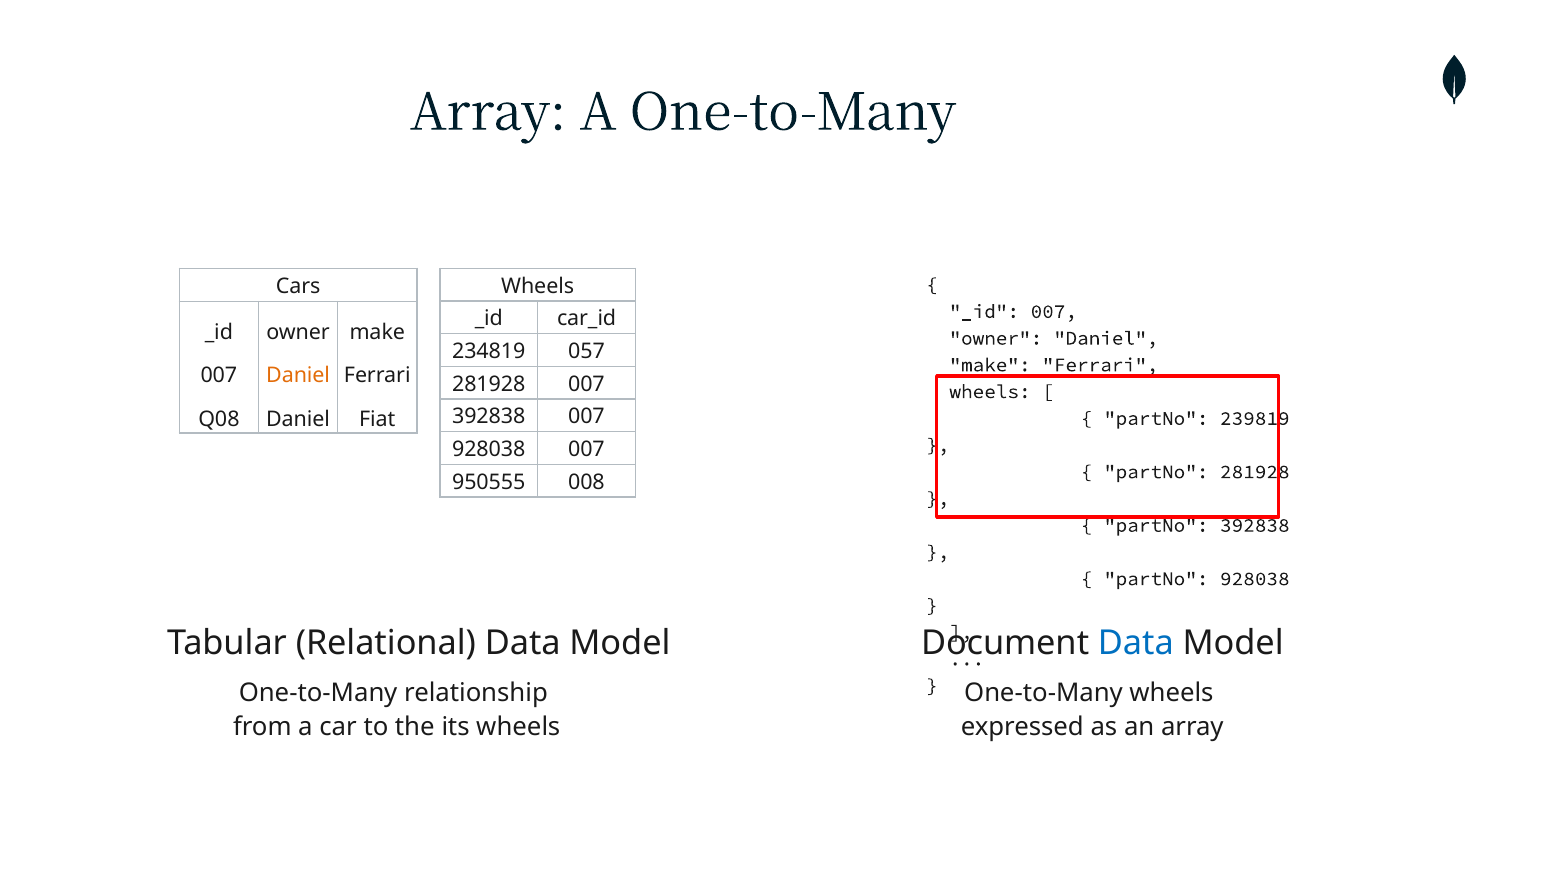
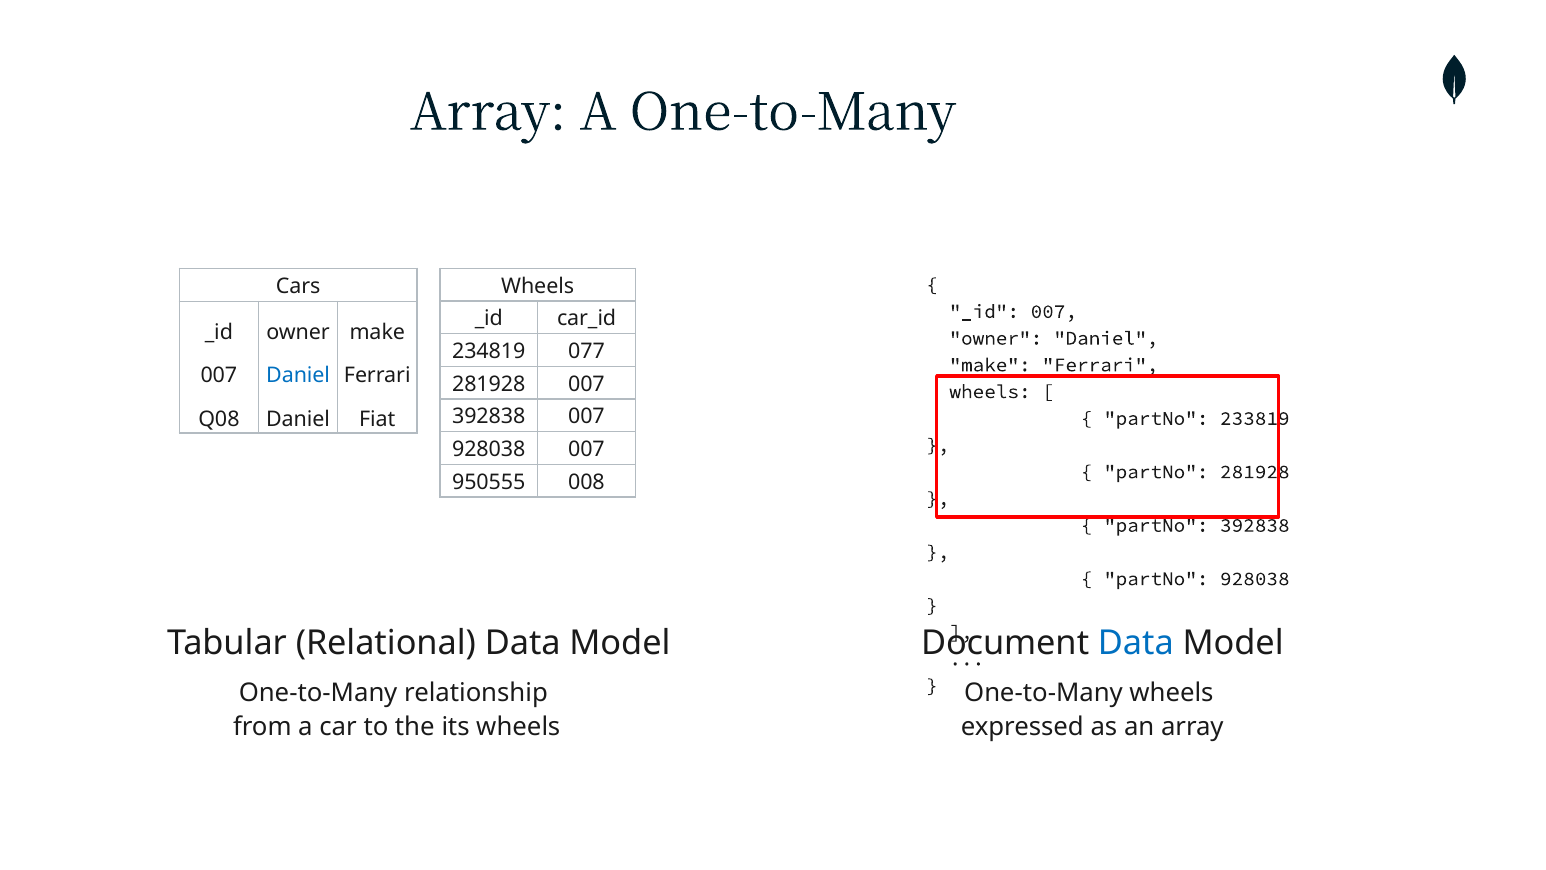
057: 057 -> 077 (587, 351)
Daniel colour: orange -> blue (298, 376)
239819: 239819 -> 233819 (1255, 418)
